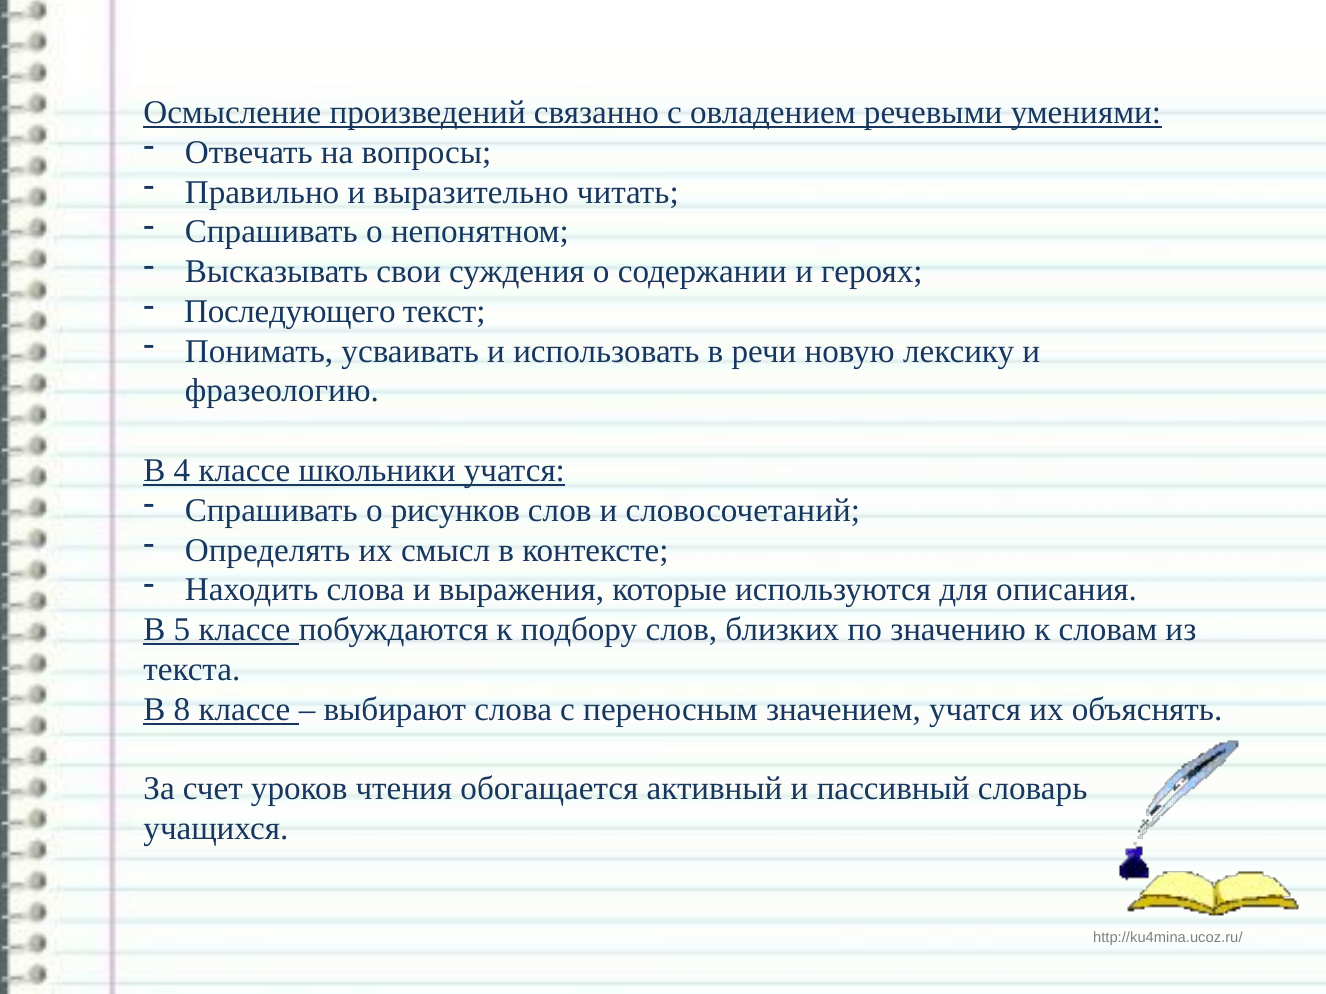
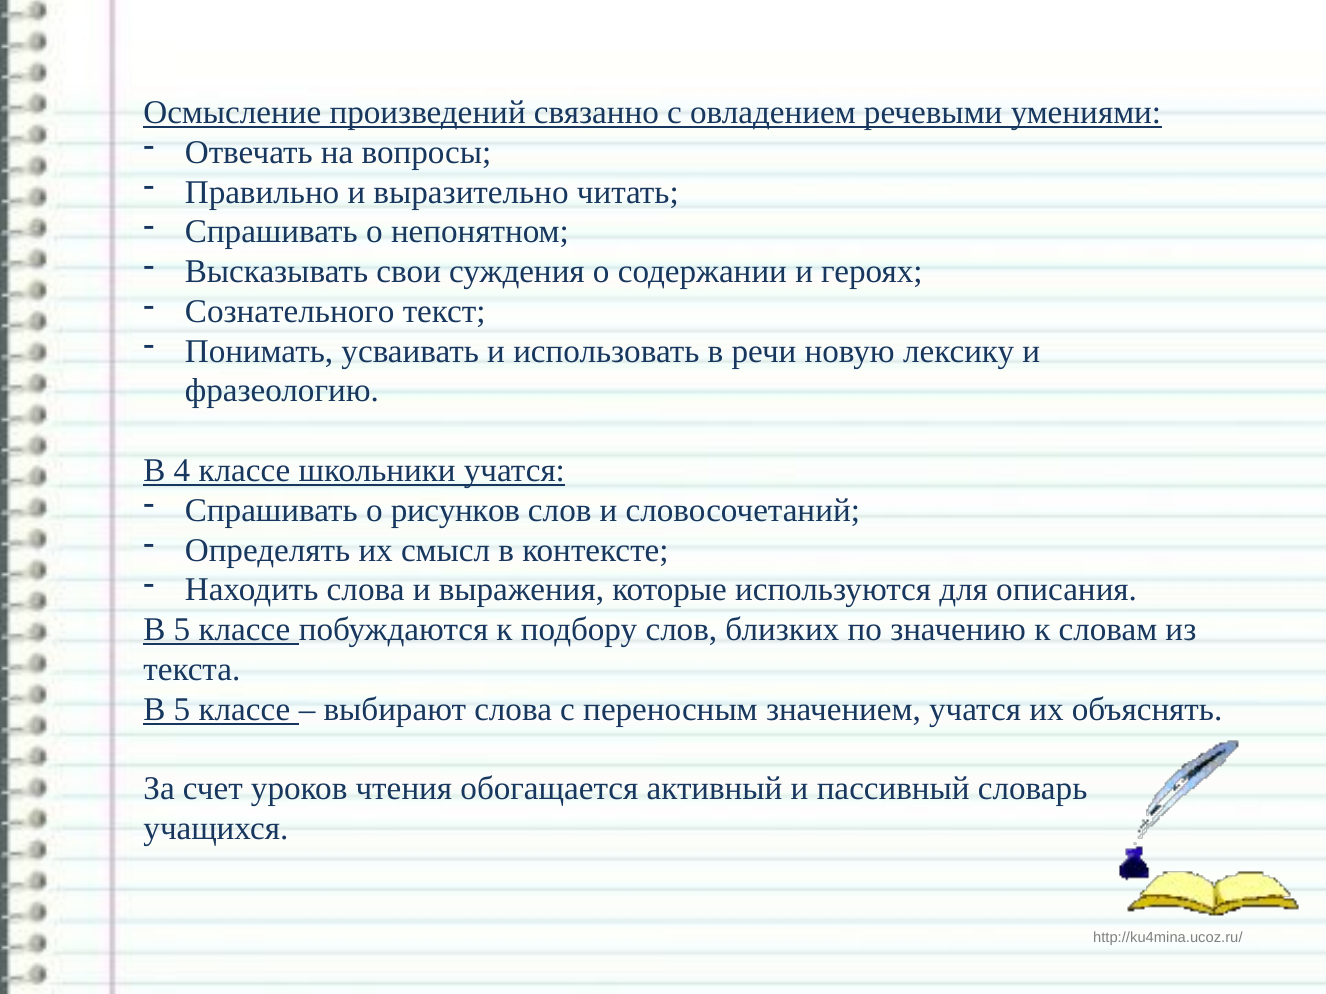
Последующего: Последующего -> Сознательного (290, 312)
8: 8 -> 5 (182, 709)
